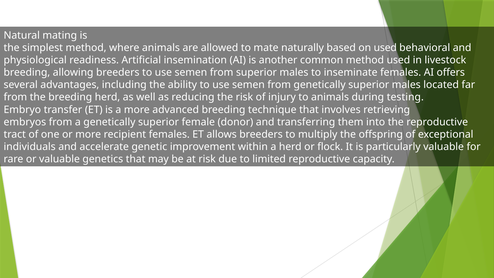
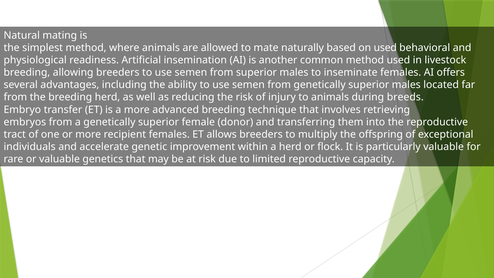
testing: testing -> breeds (405, 97)
